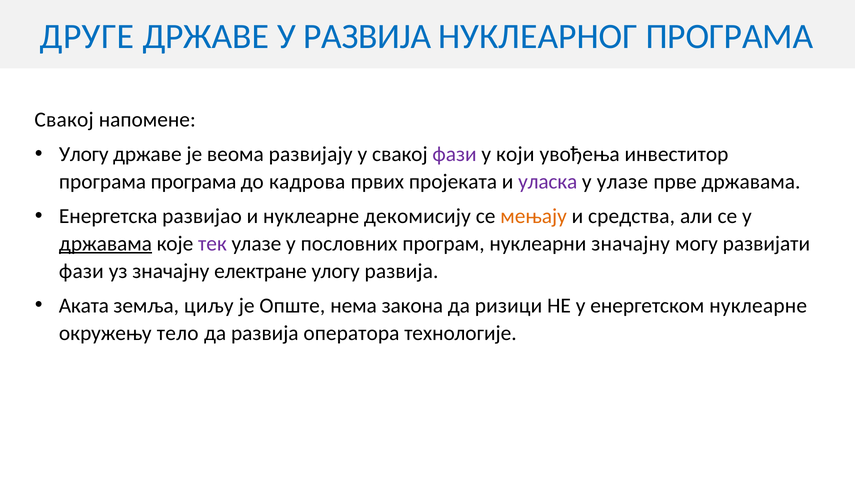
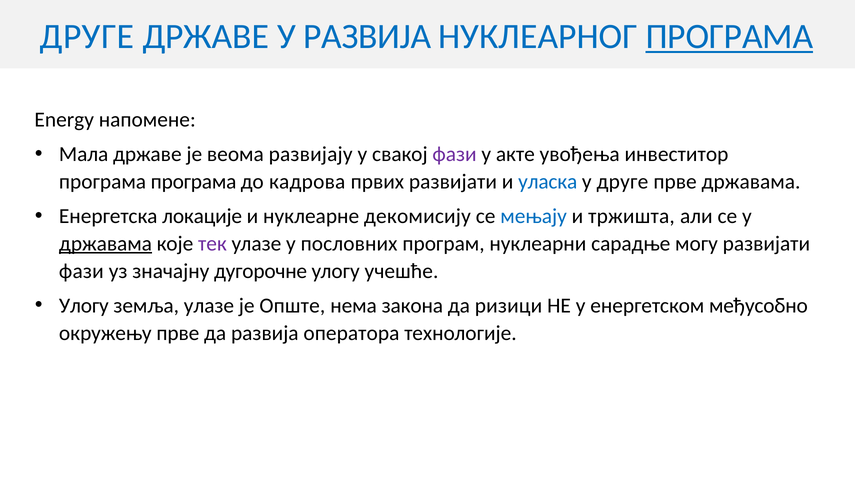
ПРОГРАМА underline: none -> present (729, 37)
Свакој: Свакој -> Energy (64, 120)
Улогу: Улогу -> Мала (84, 154)
који: који -> акте (515, 154)
првих пројеката: пројеката -> развијати (453, 182)
уласка colour: purple -> blue (548, 182)
у улазе: улазе -> друге (622, 182)
развијао: развијао -> локације (202, 216)
мењају colour: orange -> blue (534, 216)
средства: средства -> тржишта (631, 216)
нуклеарни значајну: значајну -> сарадње (631, 244)
електране: електране -> дугорочне (261, 271)
улогу развија: развија -> учешће (402, 271)
Аката: Аката -> Улогу (84, 306)
земља циљу: циљу -> улазе (209, 306)
енергетском нуклеарне: нуклеарне -> међусобно (758, 306)
окружењу тело: тело -> прве (178, 333)
